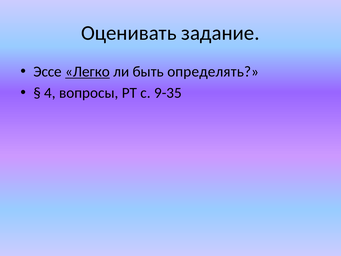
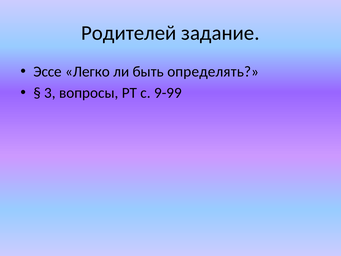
Оценивать: Оценивать -> Родителей (129, 33)
Легко underline: present -> none (88, 72)
4: 4 -> 3 (50, 93)
9-35: 9-35 -> 9-99 (168, 93)
